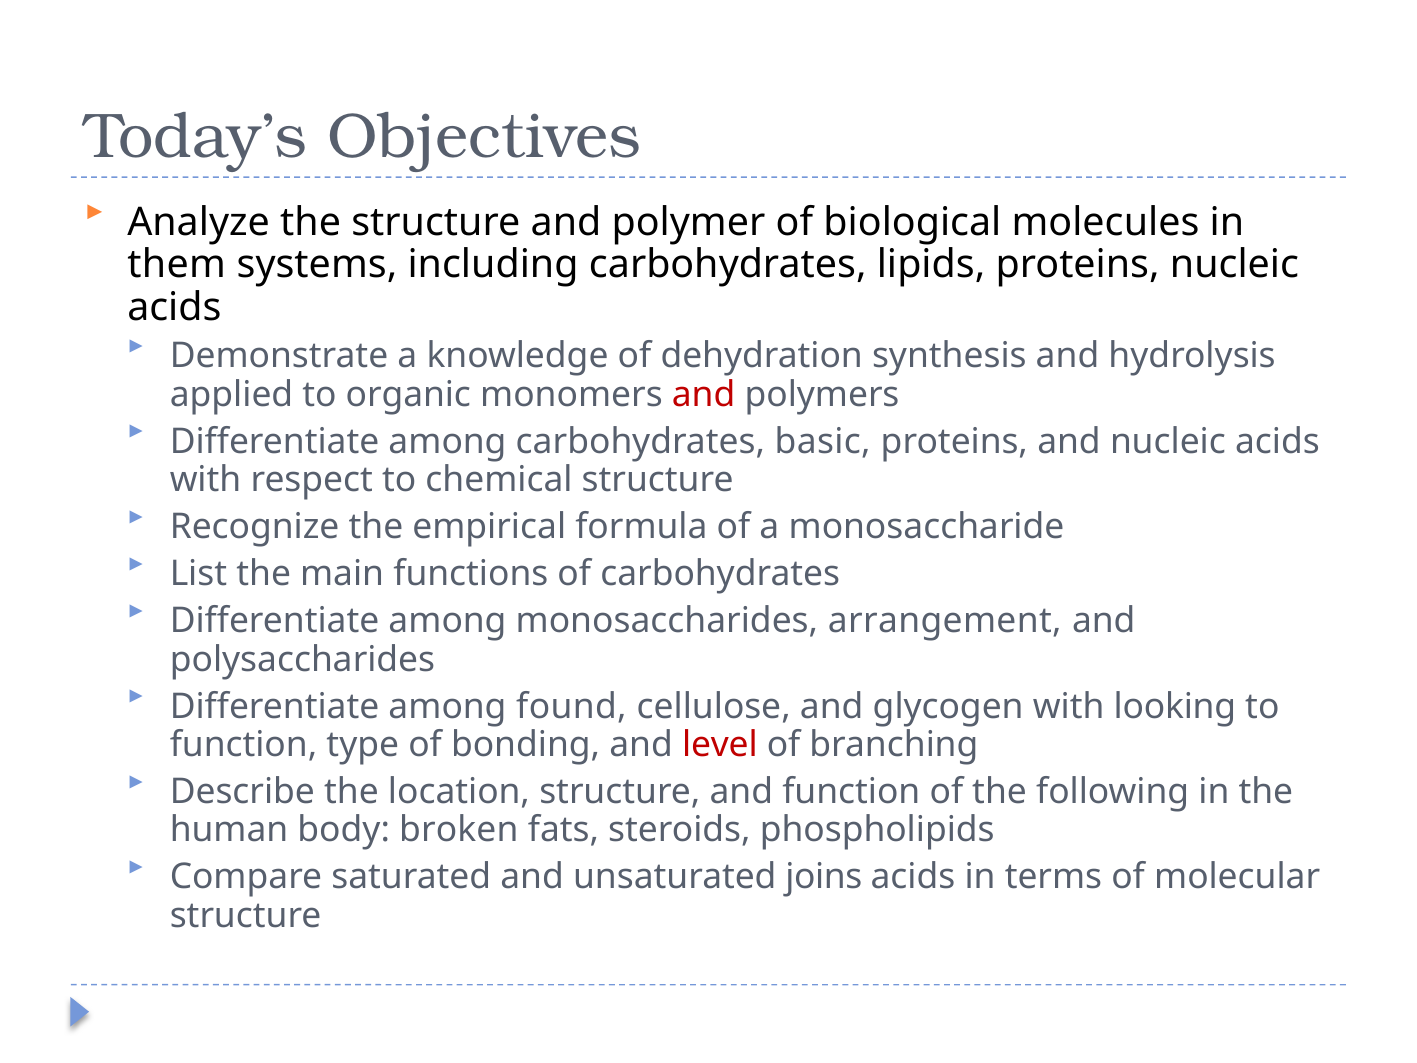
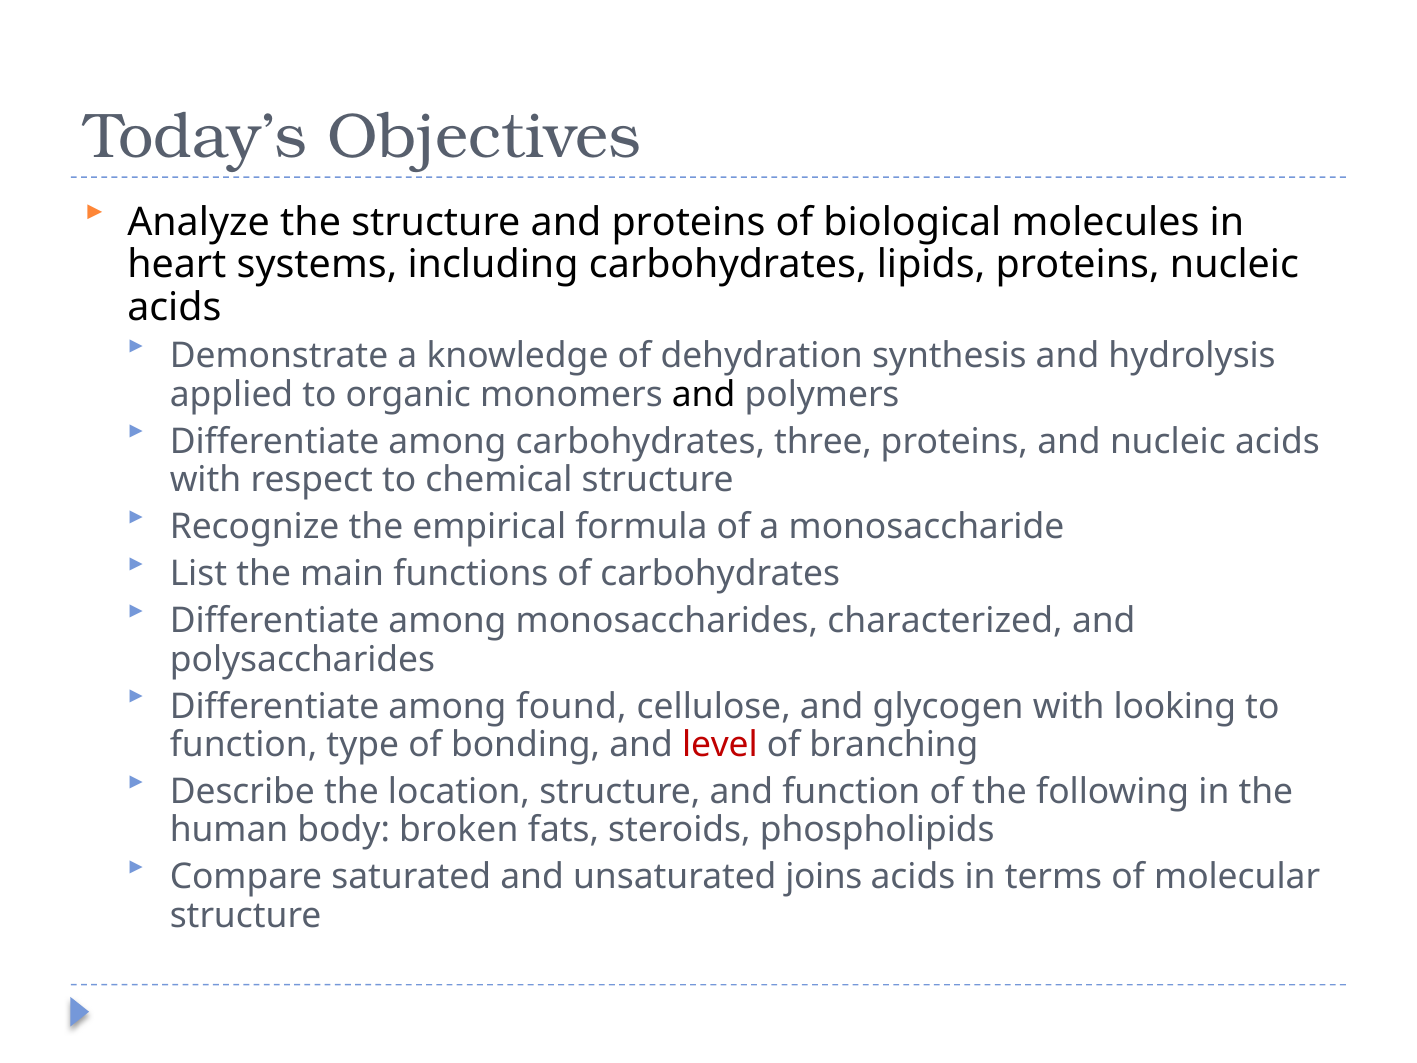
and polymer: polymer -> proteins (688, 222)
them: them -> heart (177, 265)
and colour: red -> black (704, 394)
basic: basic -> three (823, 441)
arrangement: arrangement -> characterized (945, 621)
